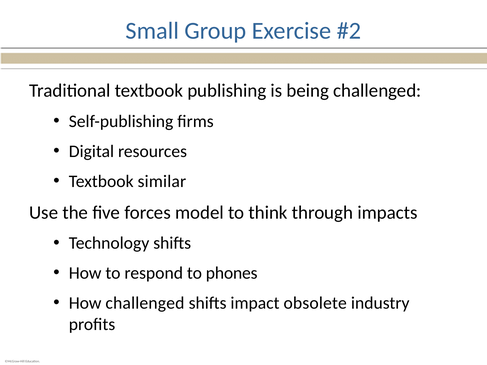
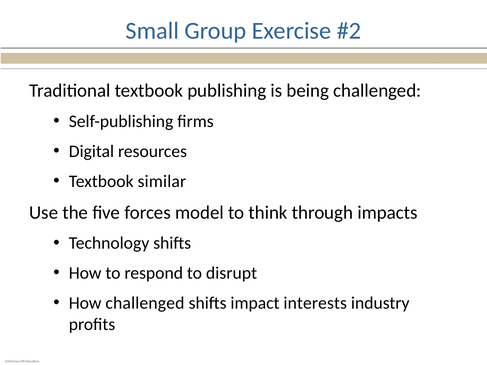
phones: phones -> disrupt (232, 273)
obsolete: obsolete -> interests (315, 303)
